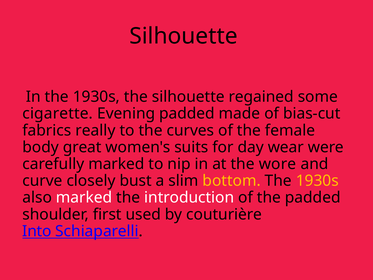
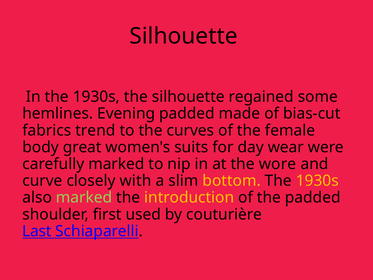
cigarette: cigarette -> hemlines (58, 113)
really: really -> trend (95, 130)
bust: bust -> with (136, 181)
marked colour: white -> light green (84, 197)
introduction colour: white -> yellow (189, 197)
Into: Into -> Last (37, 231)
